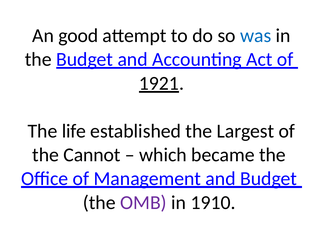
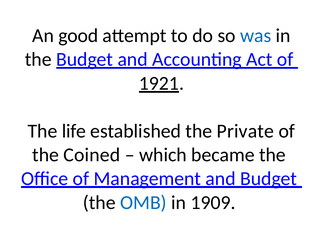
Largest: Largest -> Private (245, 131)
Cannot: Cannot -> Coined (92, 155)
OMB colour: purple -> blue (143, 203)
1910: 1910 -> 1909 (213, 203)
